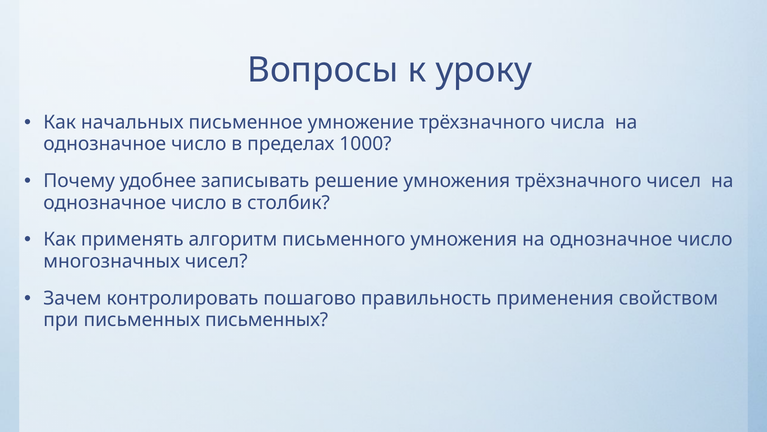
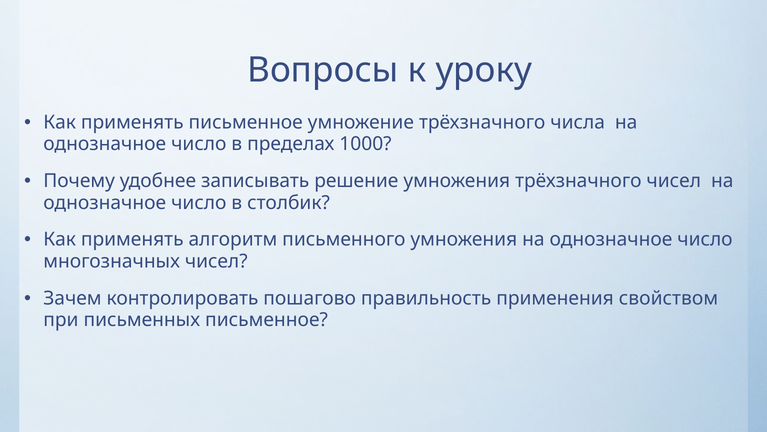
начальных: начальных -> применять (132, 122)
письменных письменных: письменных -> письменное (267, 320)
